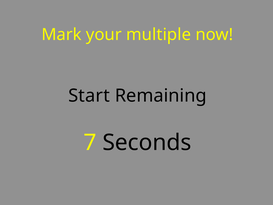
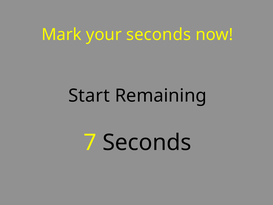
your multiple: multiple -> seconds (159, 35)
